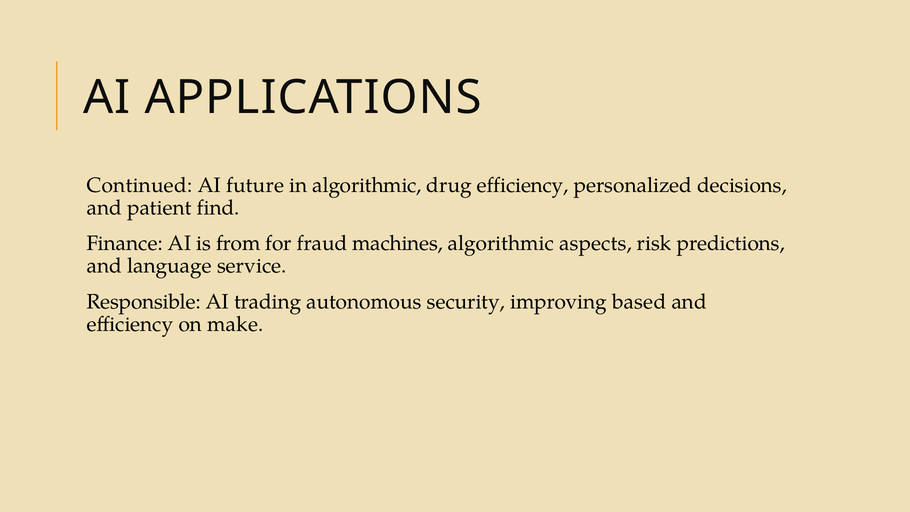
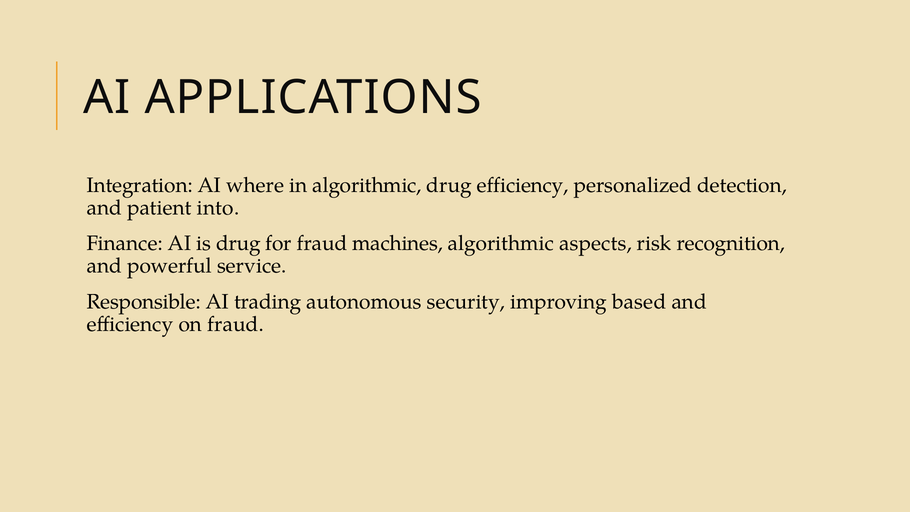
Continued: Continued -> Integration (140, 185)
future: future -> where (255, 185)
decisions: decisions -> detection (742, 185)
find: find -> into (218, 208)
is from: from -> drug (238, 243)
predictions: predictions -> recognition (731, 243)
language: language -> powerful (169, 266)
on make: make -> fraud (235, 324)
